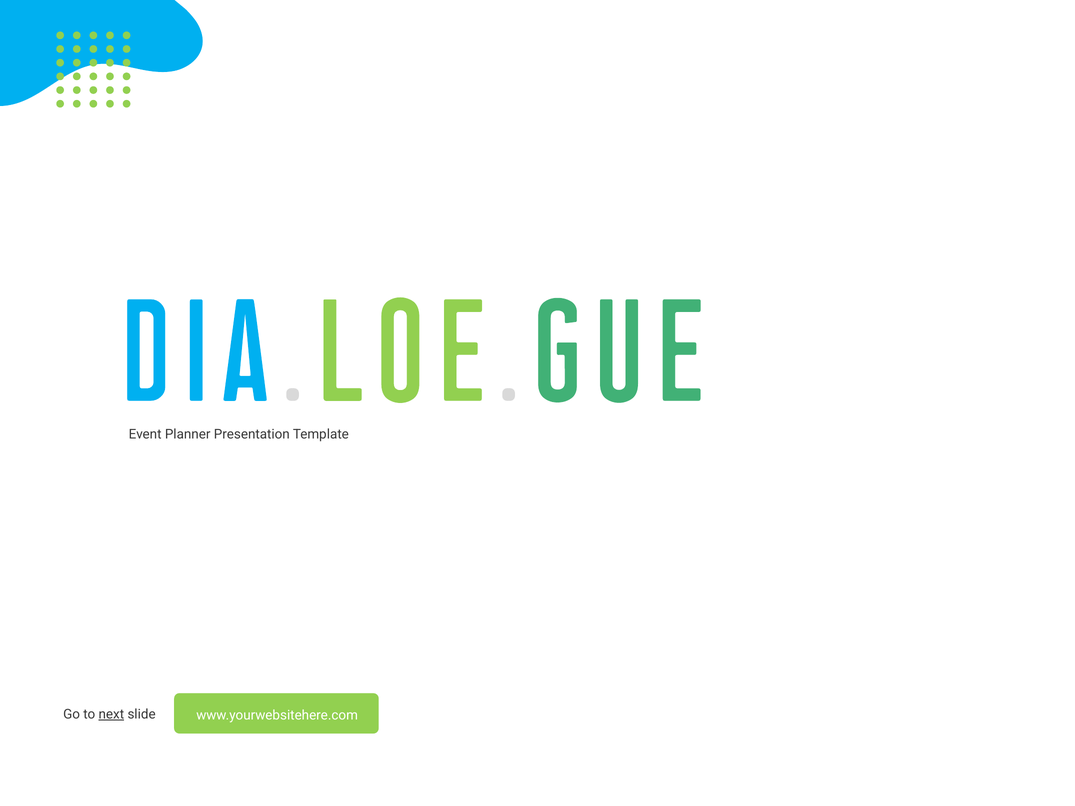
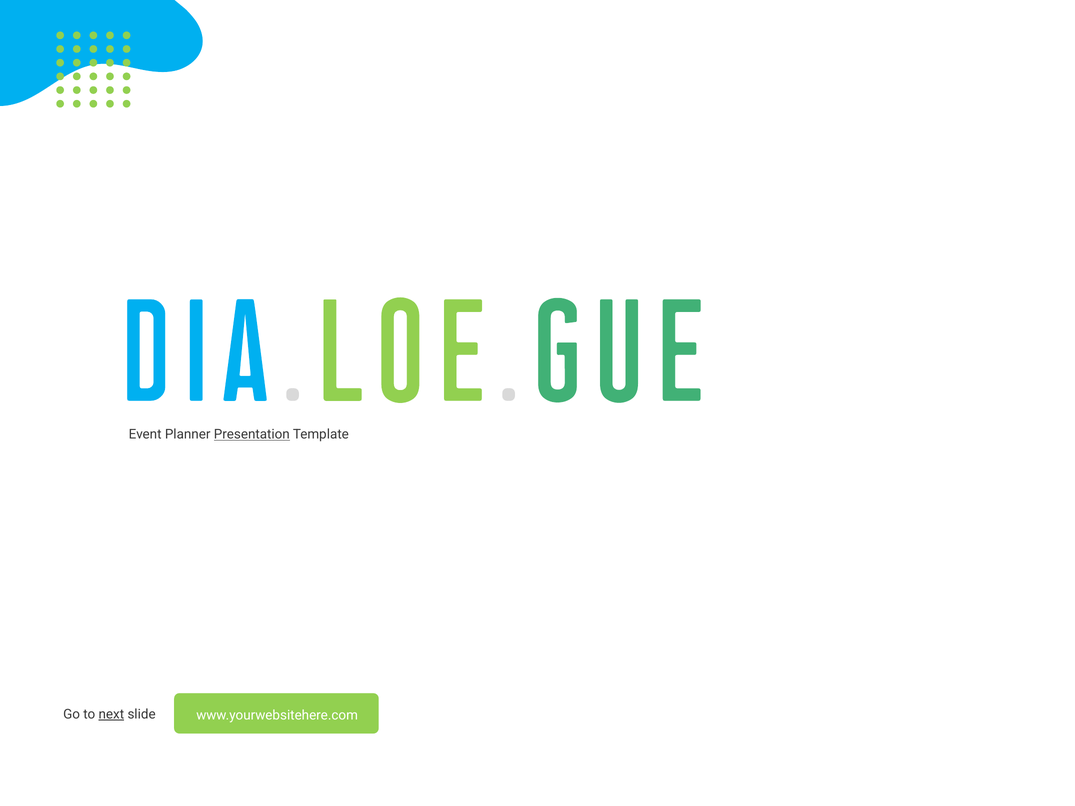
Presentation underline: none -> present (252, 435)
